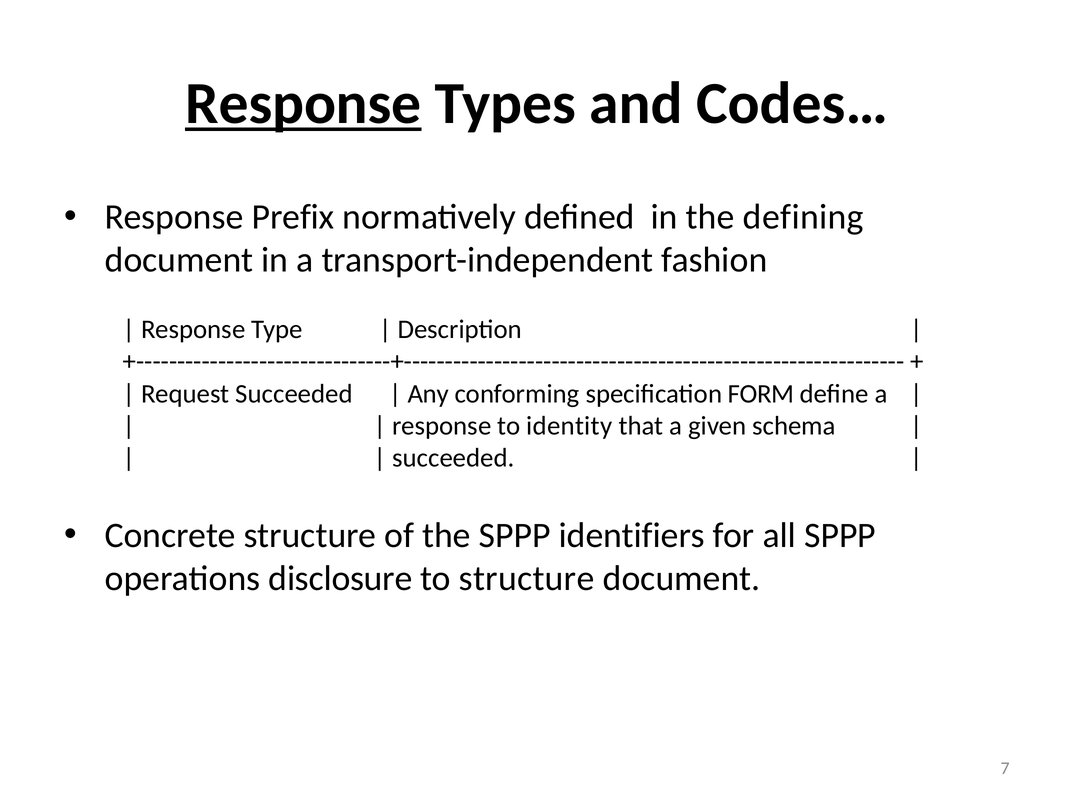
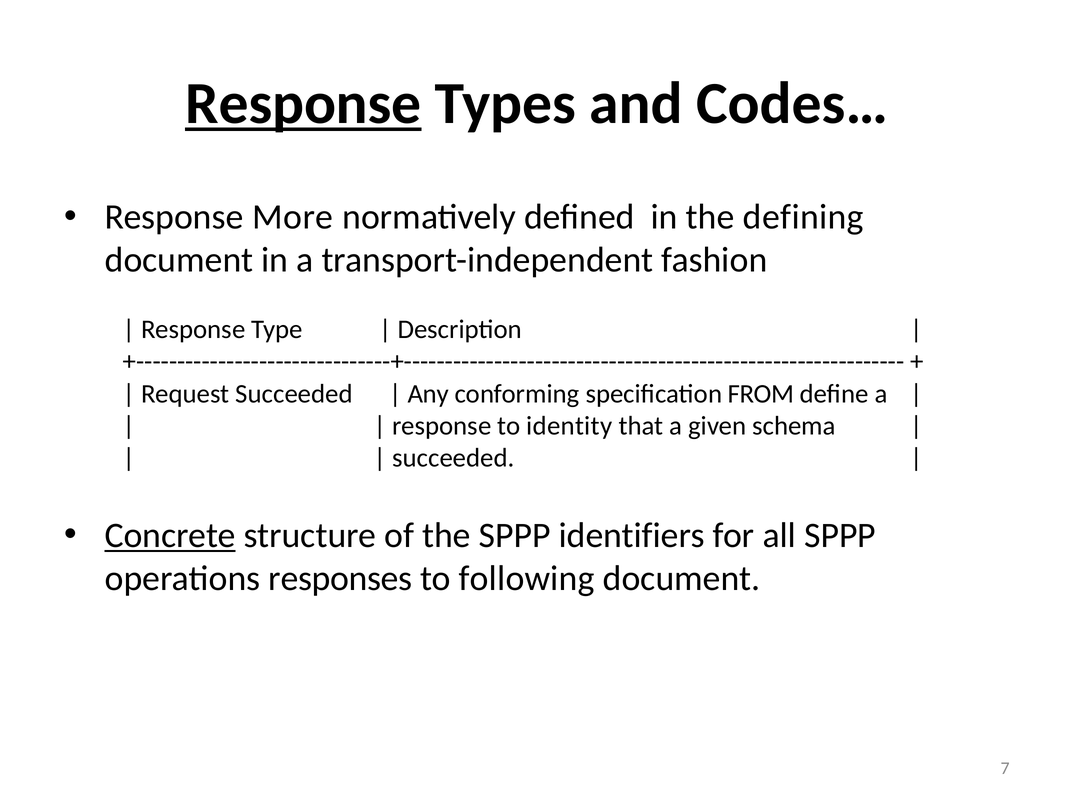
Prefix: Prefix -> More (293, 217)
FORM: FORM -> FROM (761, 394)
Concrete underline: none -> present (170, 536)
disclosure: disclosure -> responses (340, 579)
to structure: structure -> following (527, 579)
